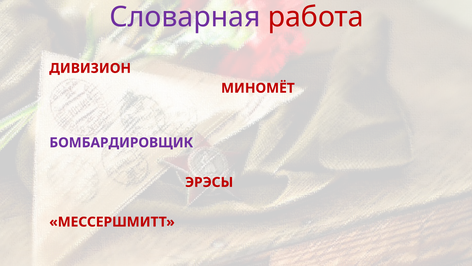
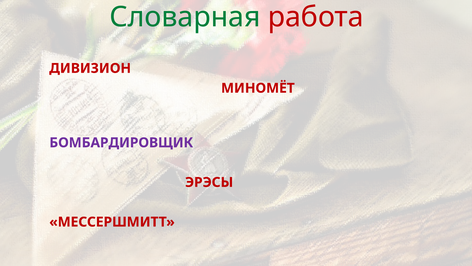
Словарная colour: purple -> green (185, 17)
